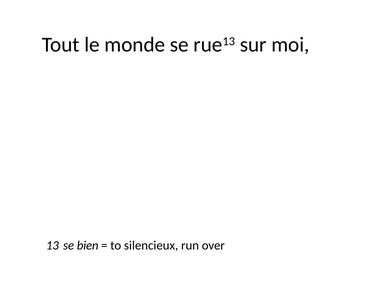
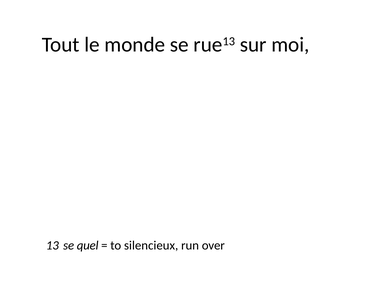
bien: bien -> quel (88, 245)
